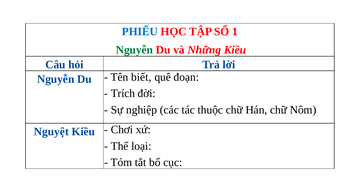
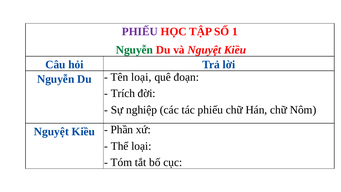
PHIẾU colour: blue -> purple (140, 32)
và Những: Những -> Nguyệt (204, 50)
Tên biết: biết -> loại (141, 77)
tác thuộc: thuộc -> phiếu (210, 110)
Chơi: Chơi -> Phần (122, 130)
